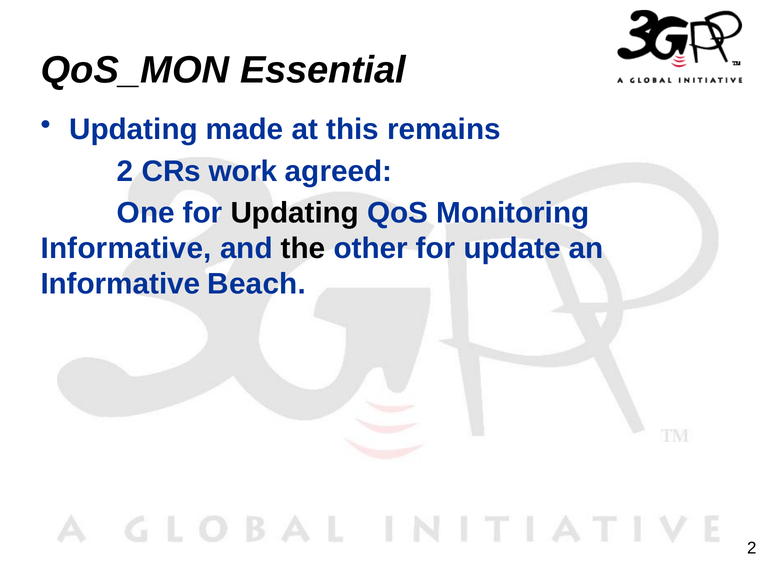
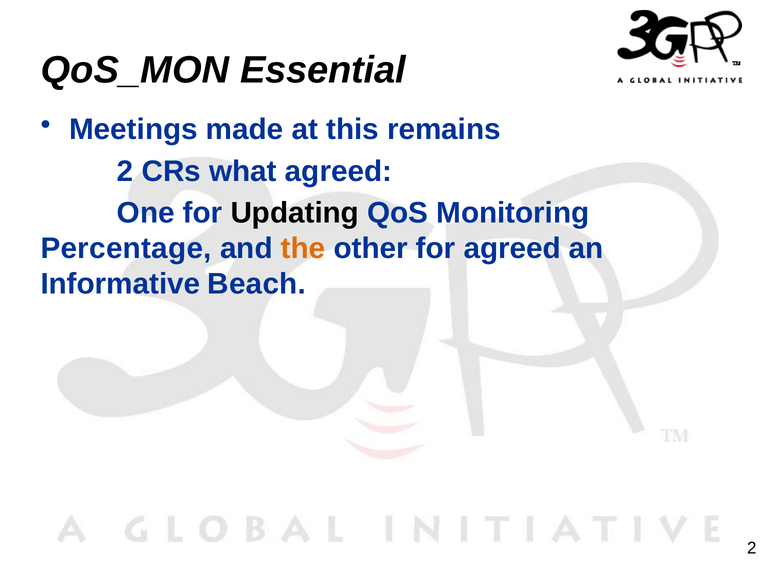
Updating: Updating -> Meetings (134, 130)
work: work -> what (243, 171)
Informative: Informative -> Percentage (126, 249)
the colour: black -> orange (303, 249)
for update: update -> agreed (512, 249)
